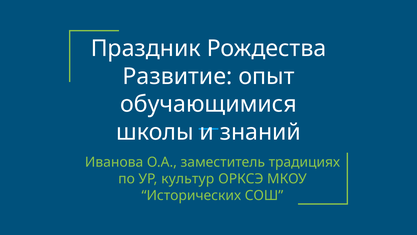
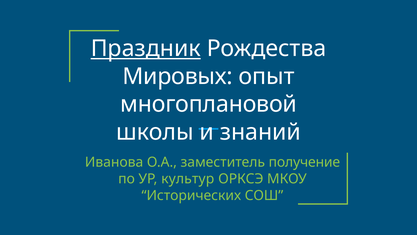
Праздник underline: none -> present (146, 49)
Развитие: Развитие -> Мировых (178, 76)
обучающимися: обучающимися -> многоплановой (209, 104)
традициях: традициях -> получение (304, 162)
